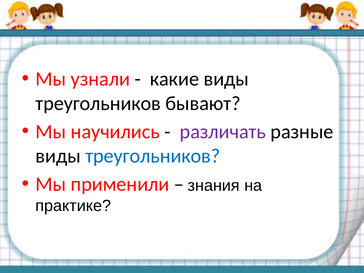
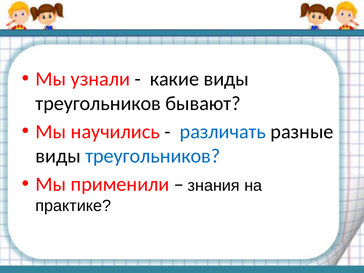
различать colour: purple -> blue (223, 132)
